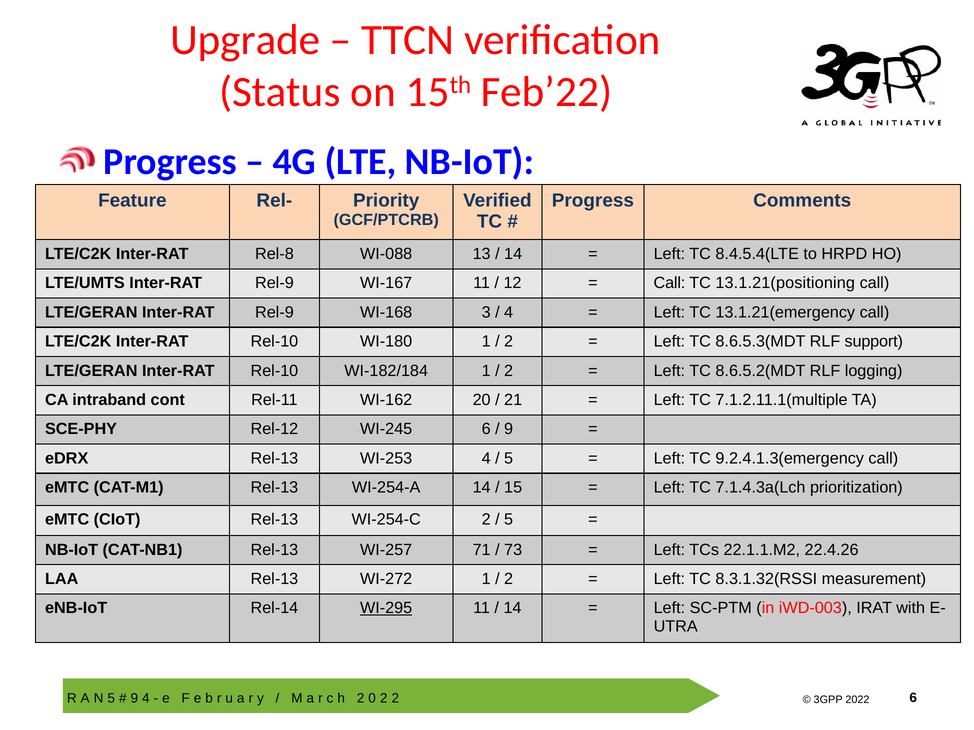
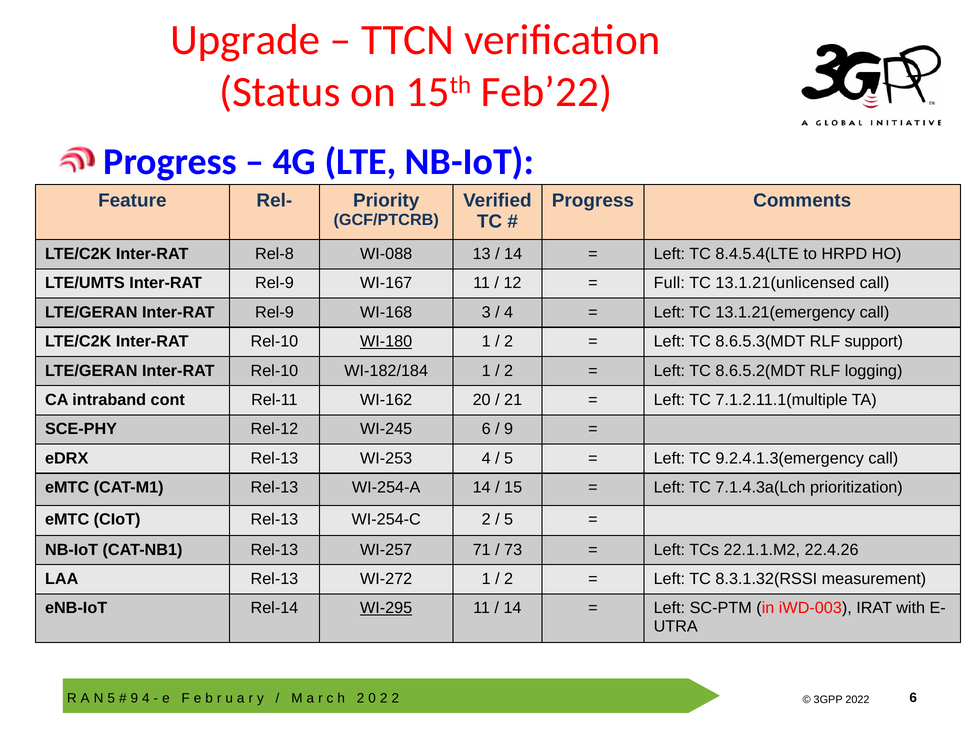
Call: Call -> Full (669, 283)
13.1.21(positioning: 13.1.21(positioning -> 13.1.21(unlicensed (785, 283)
WI-180 underline: none -> present (386, 342)
